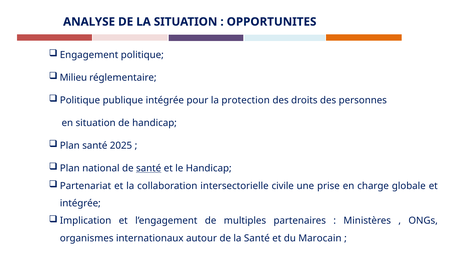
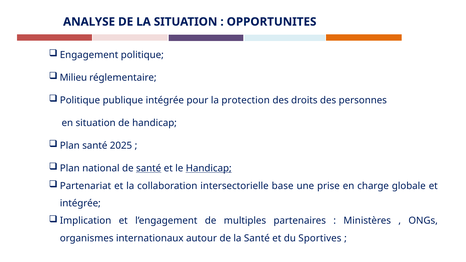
Handicap underline: none -> present (209, 168)
civile: civile -> base (283, 186)
Marocain: Marocain -> Sportives (320, 238)
